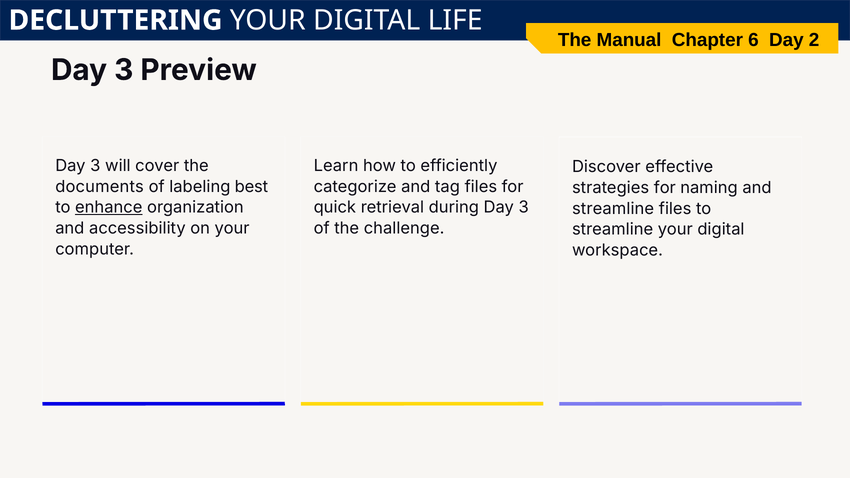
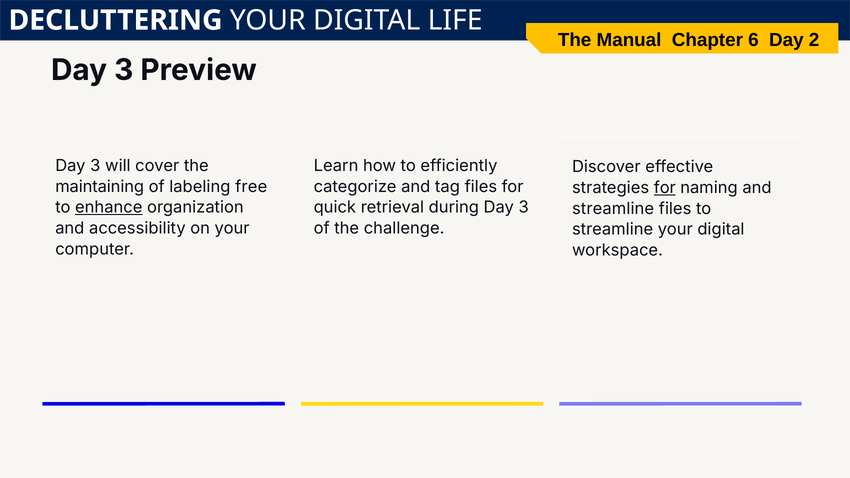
documents: documents -> maintaining (100, 187)
best: best -> free (251, 187)
for underline: none -> present (665, 188)
